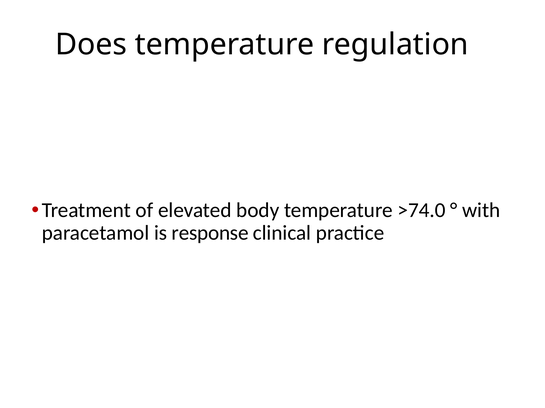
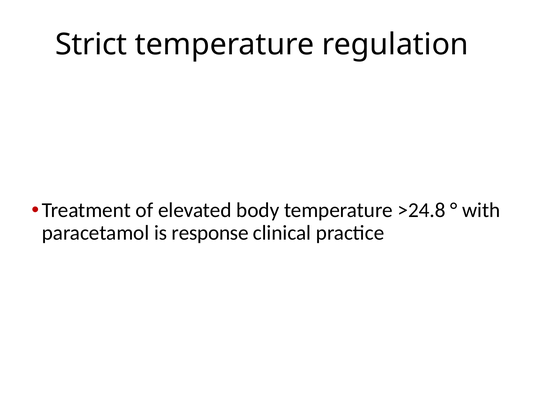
Does: Does -> Strict (91, 45)
>74.0: >74.0 -> >24.8 (421, 211)
